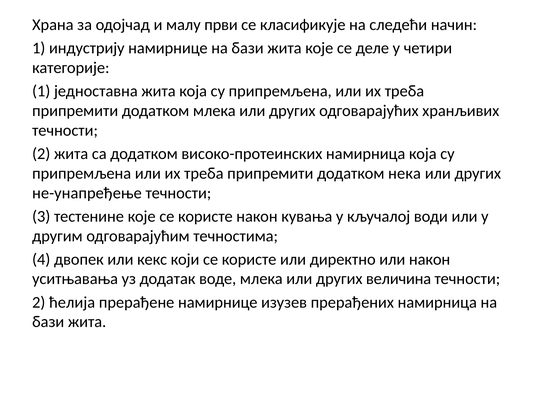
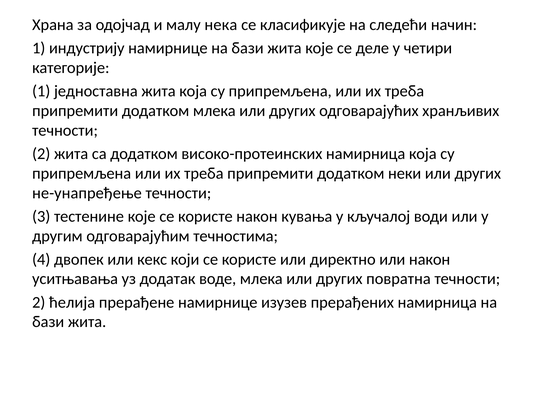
први: први -> нека (221, 25)
нека: нека -> неки (405, 173)
величина: величина -> повратна (398, 279)
